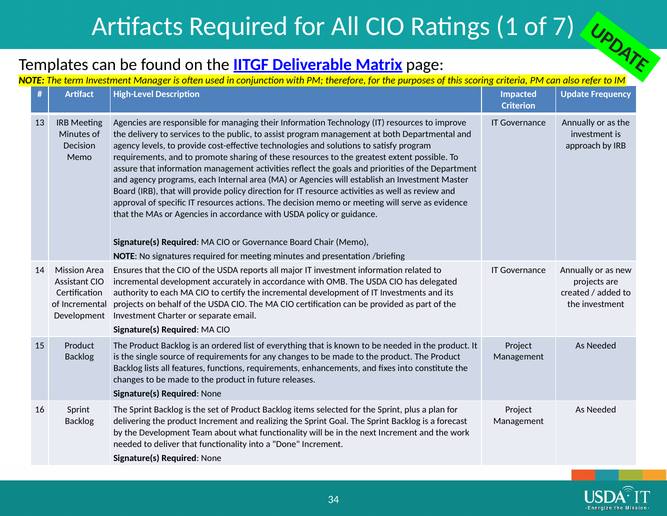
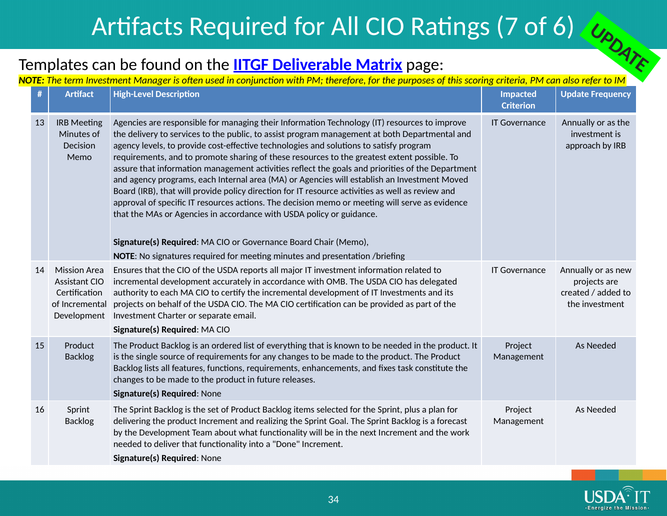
1: 1 -> 7 (507, 26)
7: 7 -> 6 (564, 26)
Master: Master -> Moved (455, 180)
fixes into: into -> task (405, 368)
